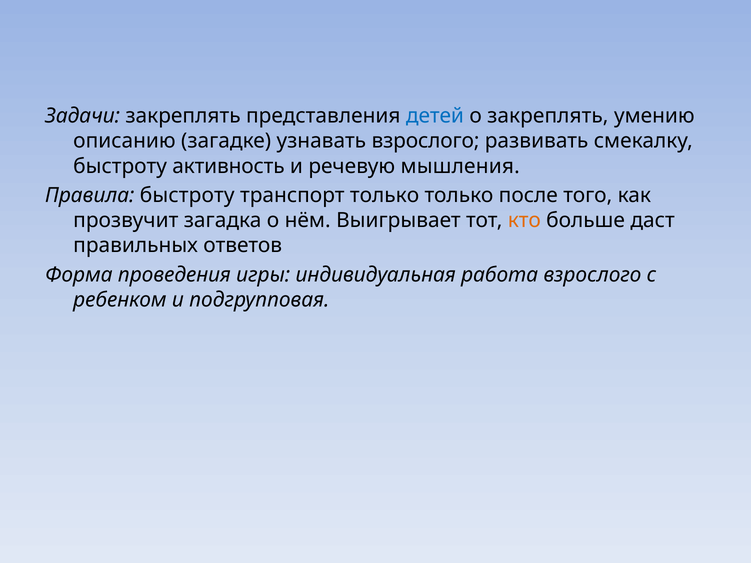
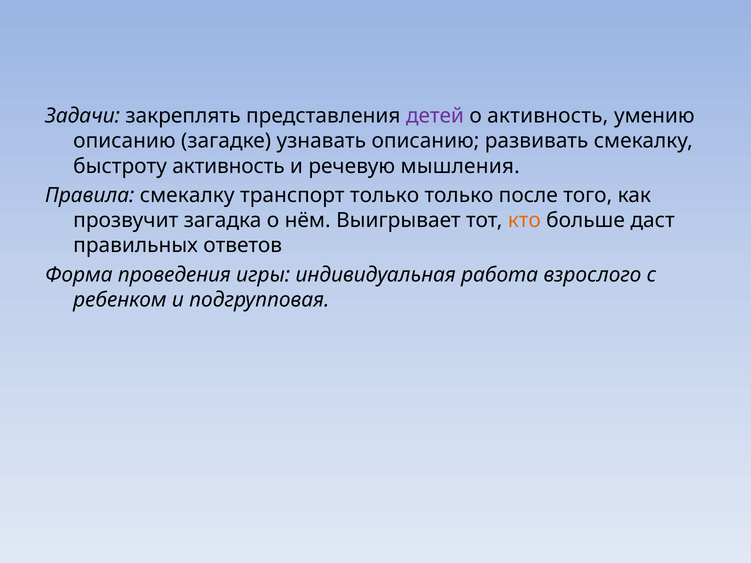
детей colour: blue -> purple (435, 116)
о закреплять: закреплять -> активность (548, 116)
узнавать взрослого: взрослого -> описанию (425, 141)
Правила быстроту: быстроту -> смекалку (187, 195)
